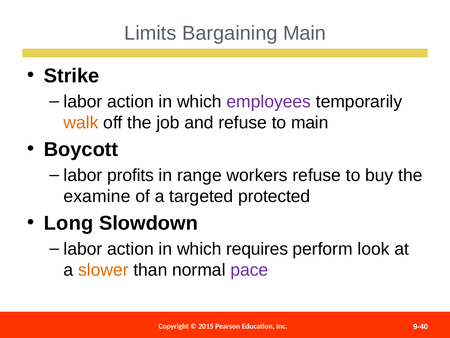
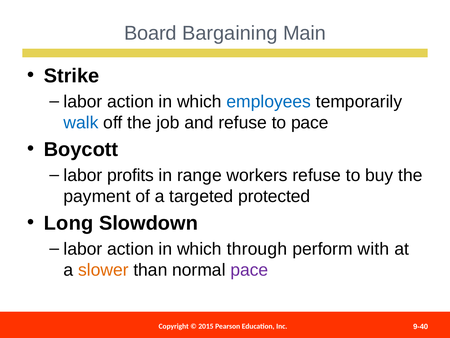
Limits: Limits -> Board (150, 33)
employees colour: purple -> blue (269, 101)
walk colour: orange -> blue (81, 123)
to main: main -> pace (310, 123)
examine: examine -> payment (97, 196)
requires: requires -> through (257, 249)
look: look -> with (373, 249)
